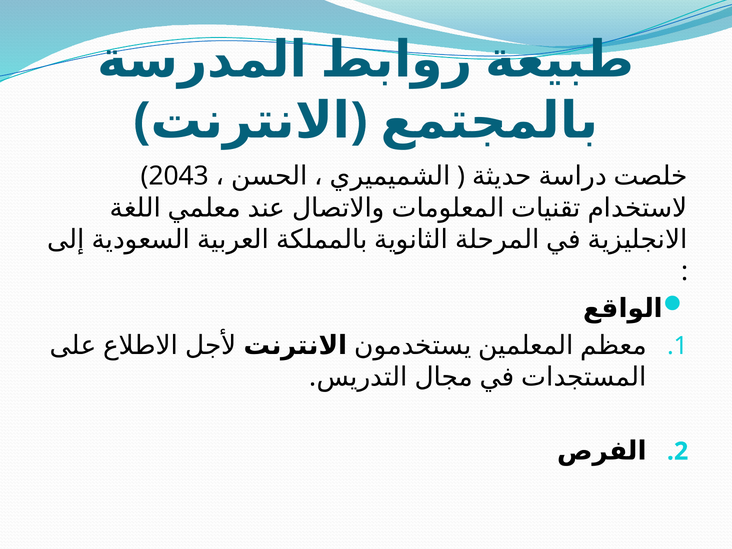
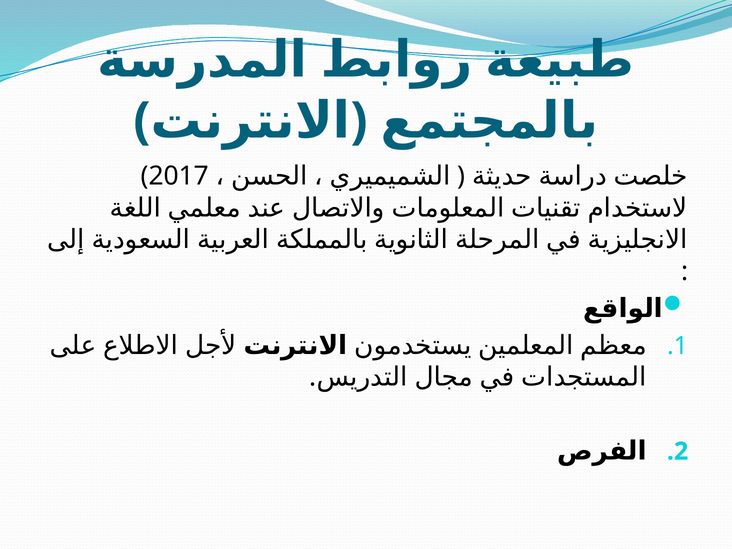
2043: 2043 -> 2017 (179, 176)
